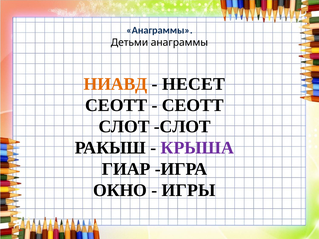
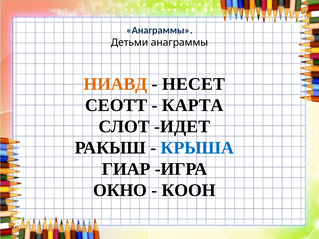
СЕОТТ: СЕОТТ -> КАРТА (193, 105)
СЛОТ СЛОТ: СЛОТ -> ИДЕТ (182, 127)
КРЫША colour: purple -> blue (197, 148)
ИГРЫ: ИГРЫ -> КООН (189, 190)
